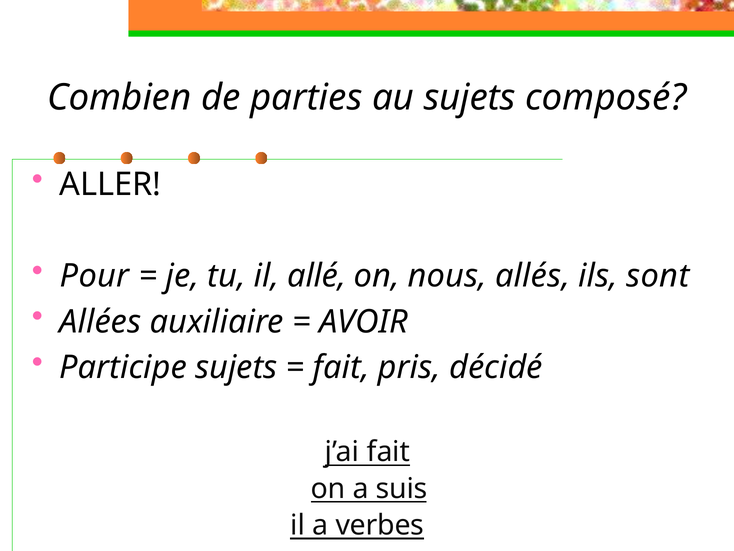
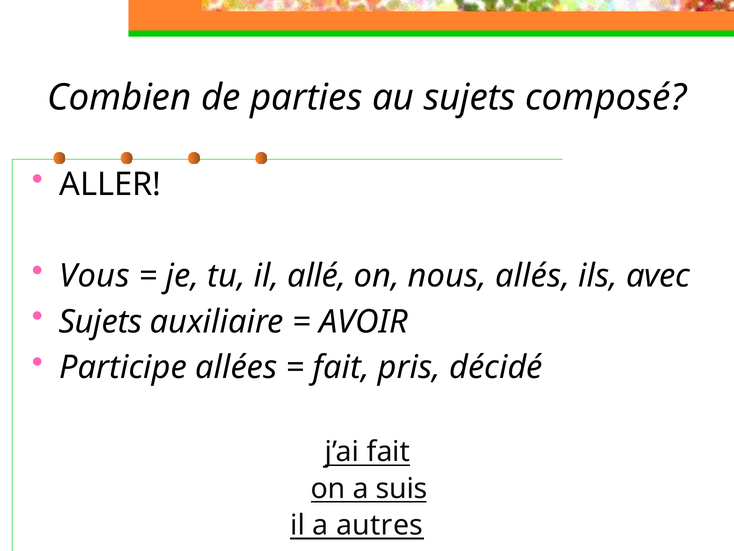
Pour: Pour -> Vous (95, 276)
sont: sont -> avec (658, 276)
Allées: Allées -> Sujets (100, 322)
Participe sujets: sujets -> allées (236, 367)
verbes: verbes -> autres (380, 525)
